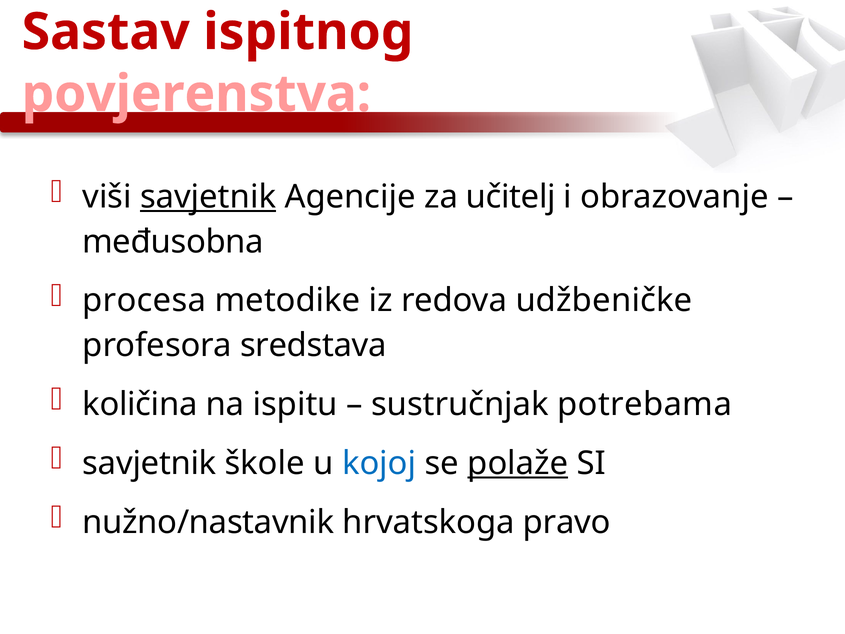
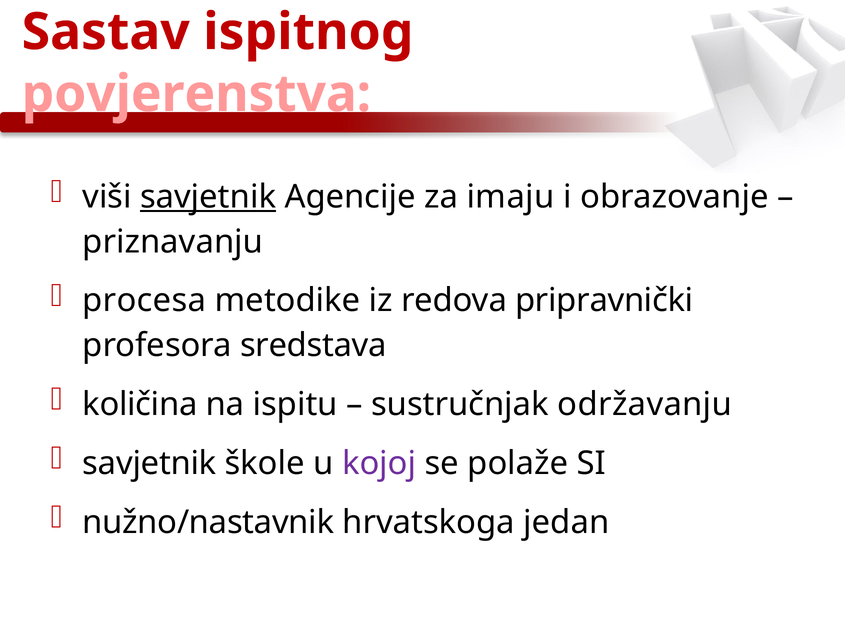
učitelj: učitelj -> imaju (511, 197)
međusobna: međusobna -> priznavanju (173, 242)
udžbeničke: udžbeničke -> pripravnički (604, 301)
potrebama: potrebama -> održavanju (645, 404)
kojoj colour: blue -> purple (379, 463)
polaže underline: present -> none (518, 463)
pravo: pravo -> jedan (566, 522)
